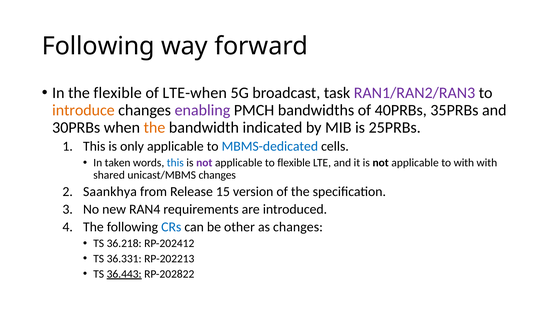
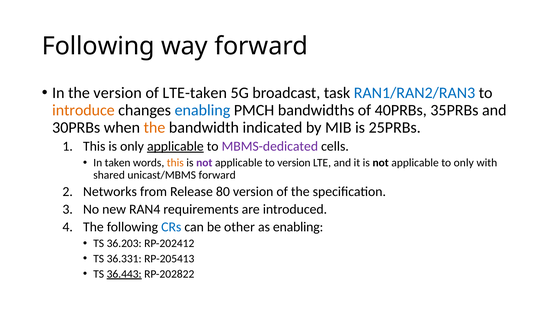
the flexible: flexible -> version (118, 93)
LTE-when: LTE-when -> LTE-taken (195, 93)
RAN1/RAN2/RAN3 colour: purple -> blue (415, 93)
enabling colour: purple -> blue (202, 110)
applicable underline: none -> present (175, 146)
MBMS-dedicated colour: blue -> purple (270, 146)
this colour: blue -> orange (175, 163)
to flexible: flexible -> version (294, 163)
to with: with -> only (464, 163)
unicast/MBMS changes: changes -> forward (217, 175)
Saankhya: Saankhya -> Networks (110, 192)
15: 15 -> 80 (223, 192)
as changes: changes -> enabling (298, 227)
36.218: 36.218 -> 36.203 (124, 243)
RP-202213: RP-202213 -> RP-205413 (169, 259)
